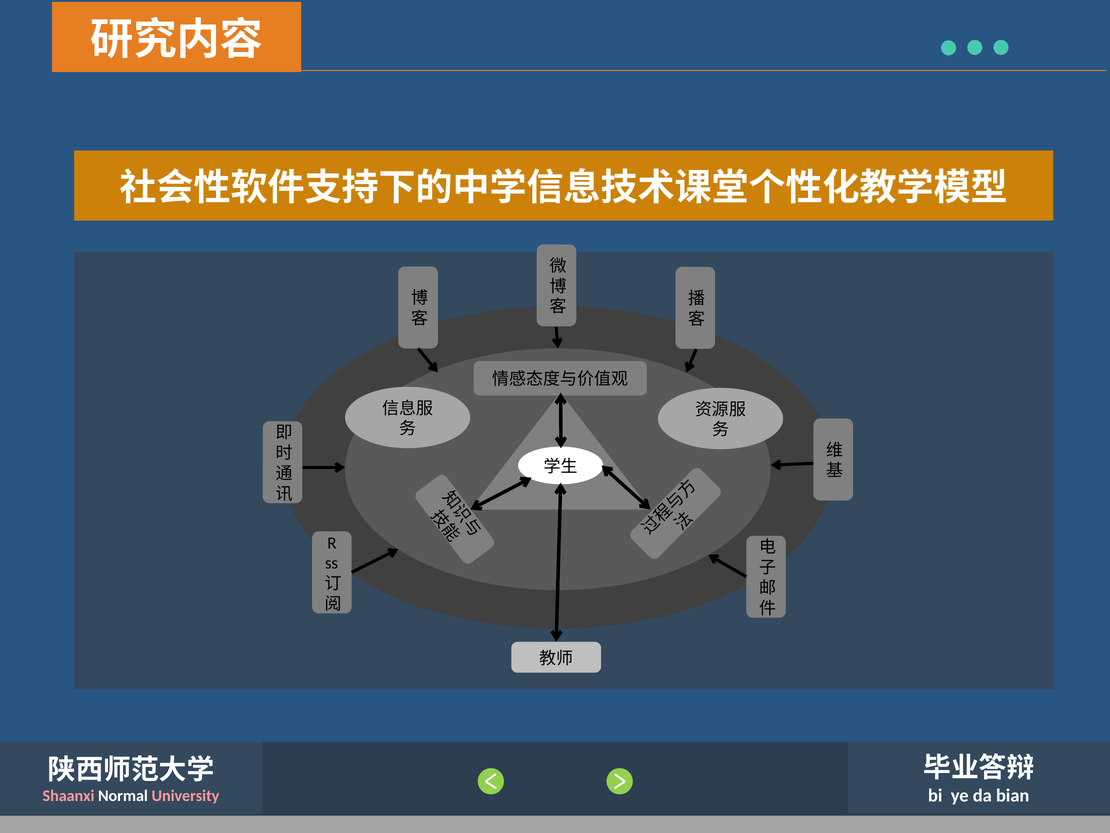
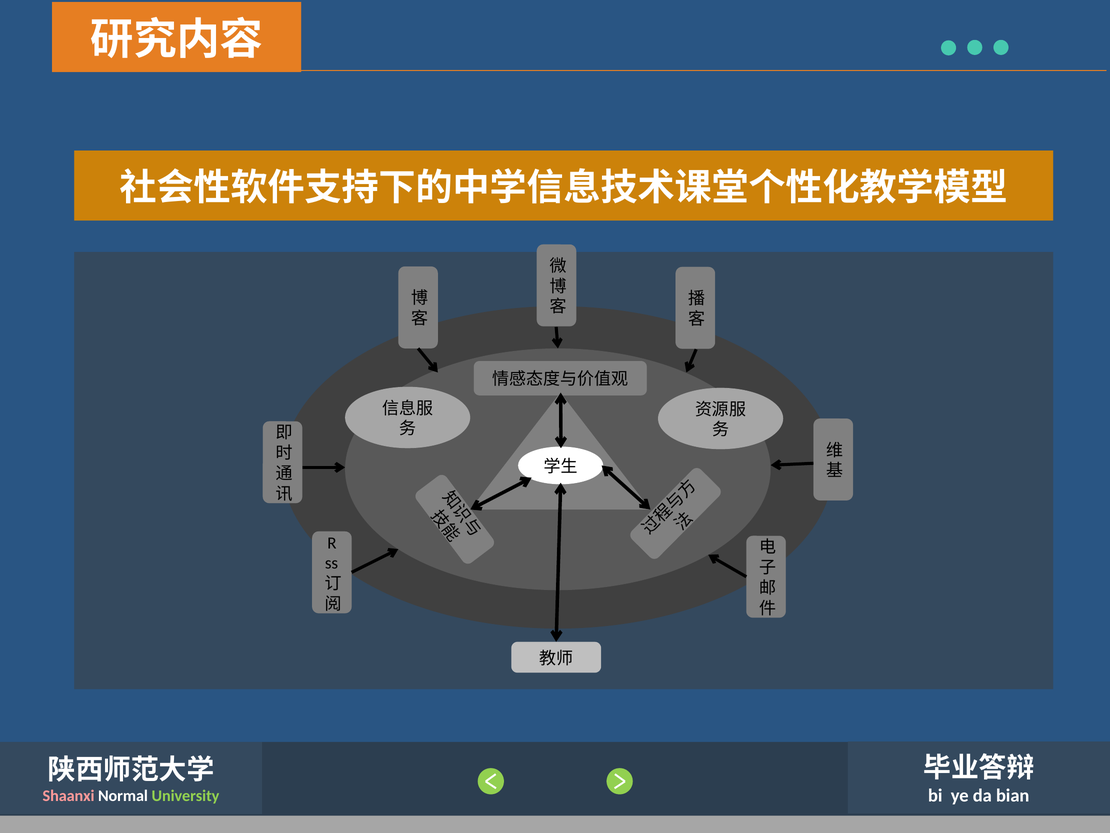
University colour: pink -> light green (185, 795)
